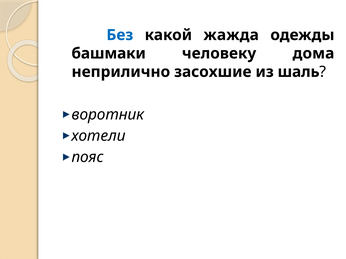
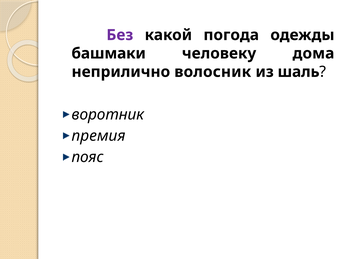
Без colour: blue -> purple (120, 35)
жажда: жажда -> погода (231, 35)
засохшие: засохшие -> волосник (213, 72)
хотели: хотели -> премия (98, 136)
